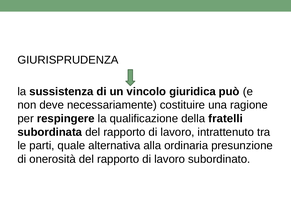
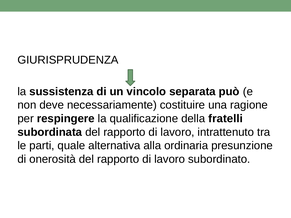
giuridica: giuridica -> separata (192, 92)
